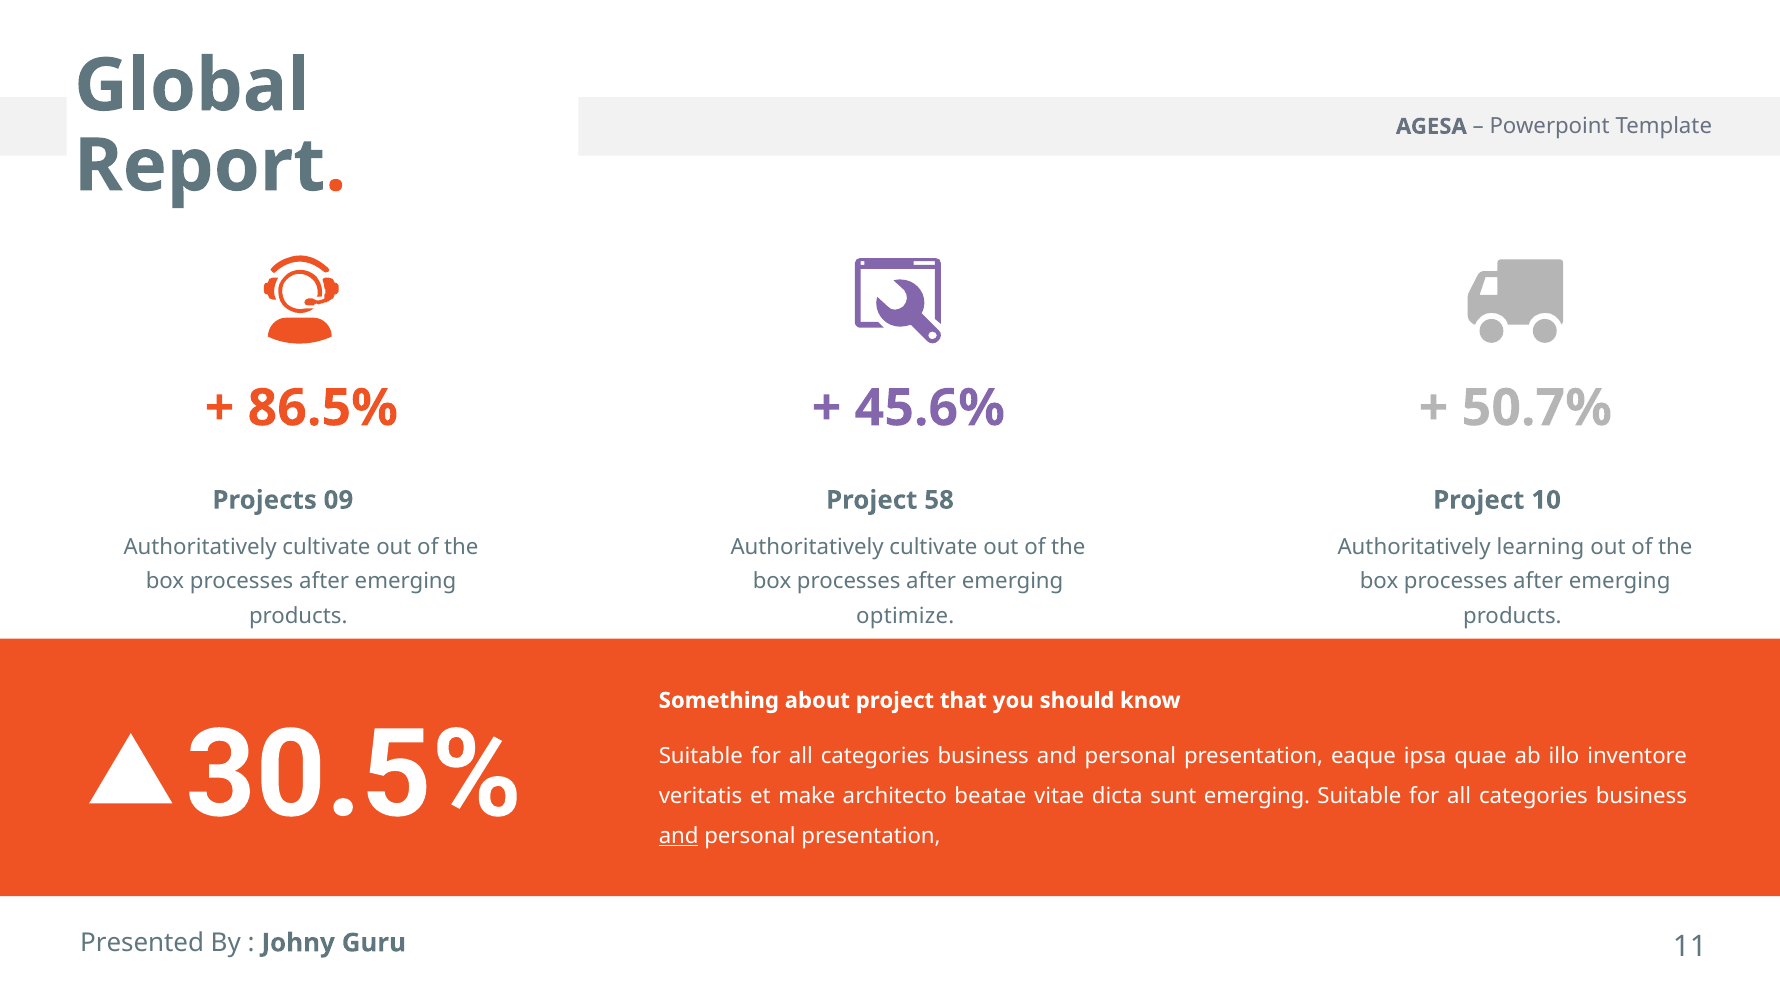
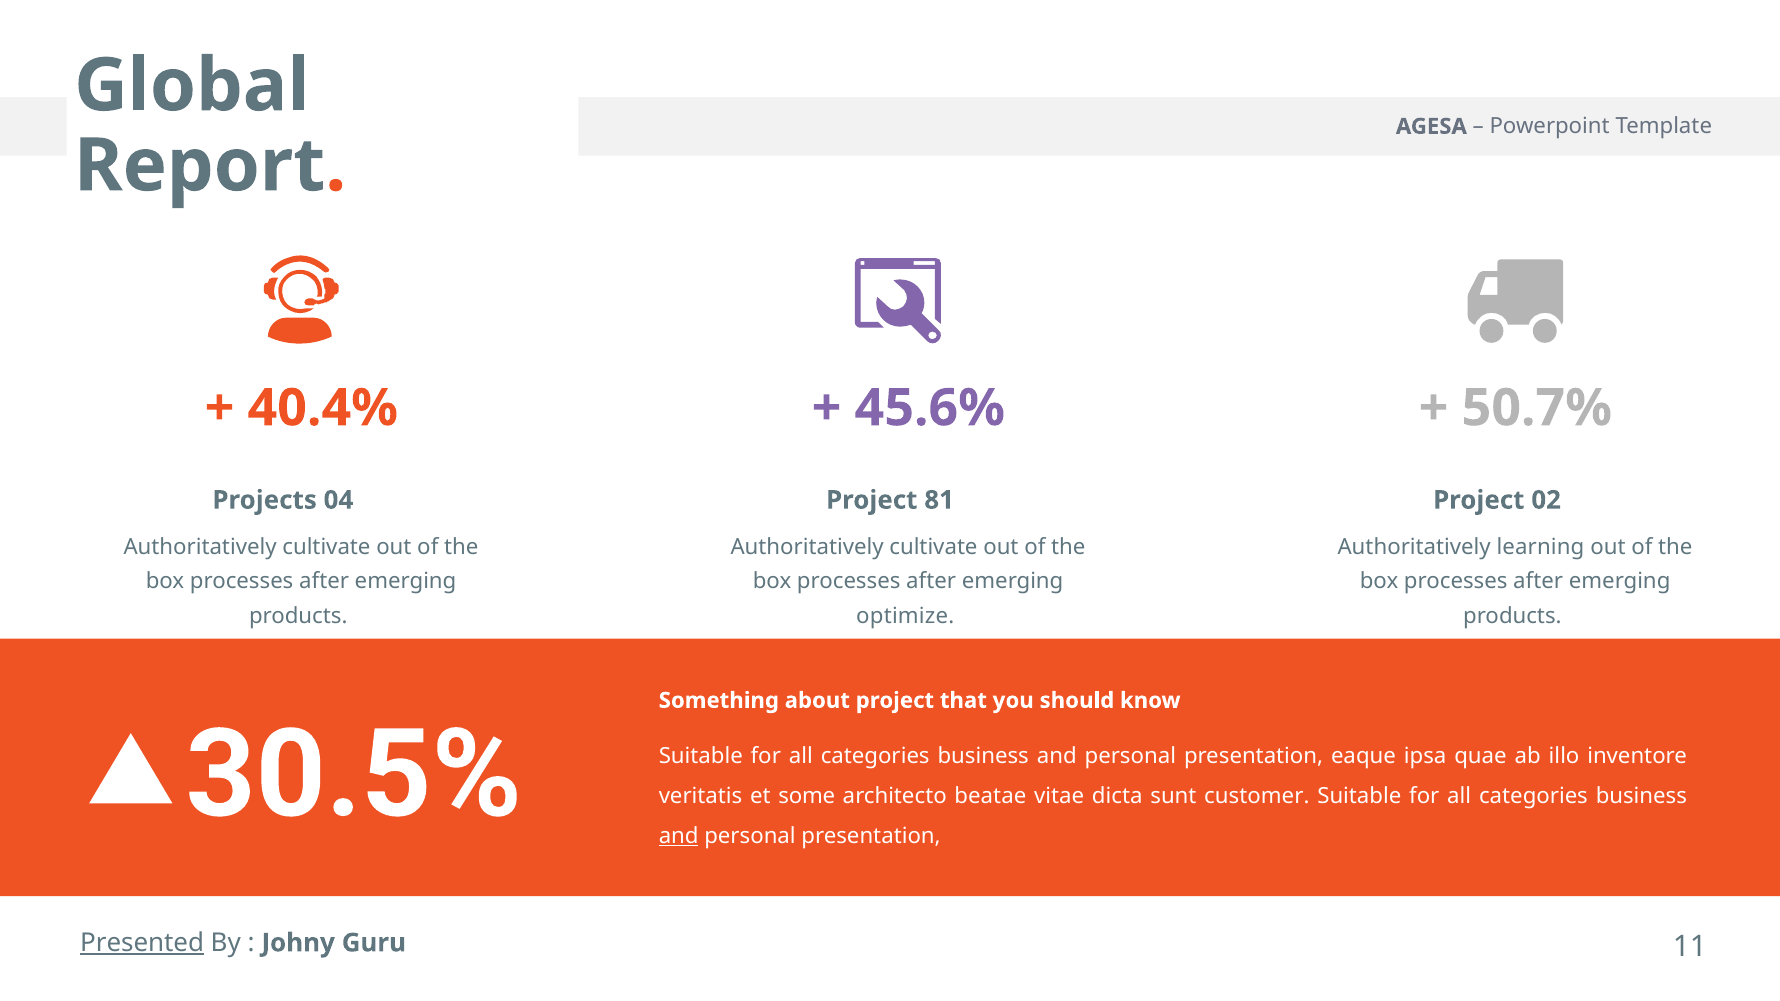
86.5%: 86.5% -> 40.4% (323, 408)
09: 09 -> 04 (338, 500)
58: 58 -> 81 (939, 500)
10: 10 -> 02 (1546, 500)
make: make -> some (807, 796)
sunt emerging: emerging -> customer (1257, 796)
Presented underline: none -> present (142, 943)
